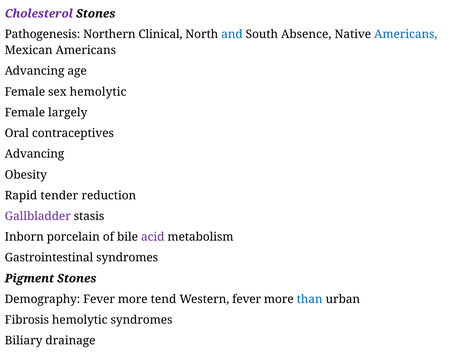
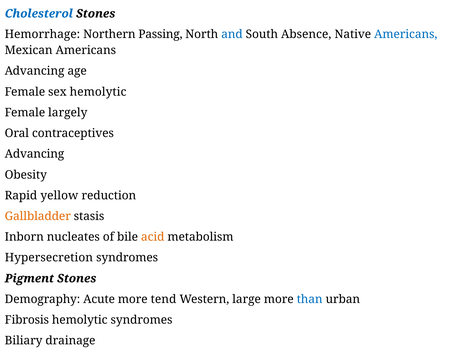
Cholesterol colour: purple -> blue (39, 14)
Pathogenesis: Pathogenesis -> Hemorrhage (42, 34)
Clinical: Clinical -> Passing (160, 34)
tender: tender -> yellow (59, 196)
Gallbladder colour: purple -> orange (38, 216)
porcelain: porcelain -> nucleates (73, 237)
acid colour: purple -> orange (153, 237)
Gastrointestinal: Gastrointestinal -> Hypersecretion (49, 258)
Demography Fever: Fever -> Acute (99, 299)
Western fever: fever -> large (247, 299)
